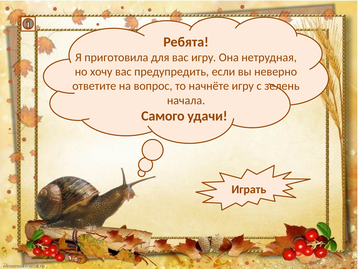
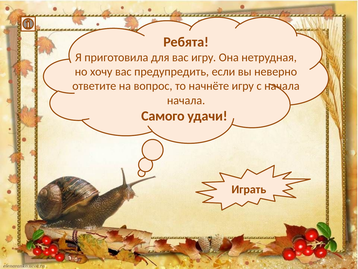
с зелень: зелень -> начала (282, 86)
